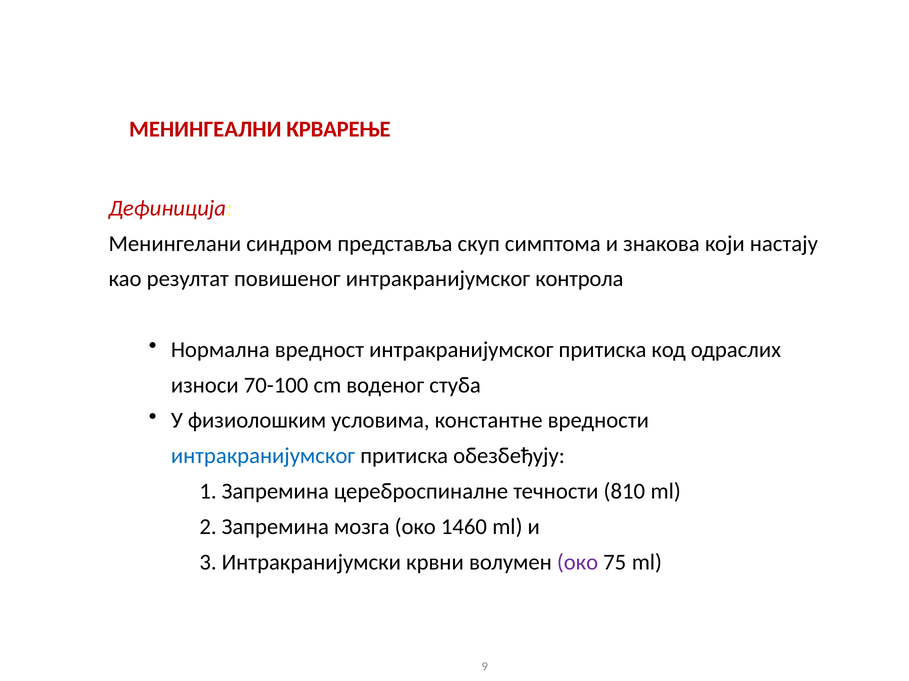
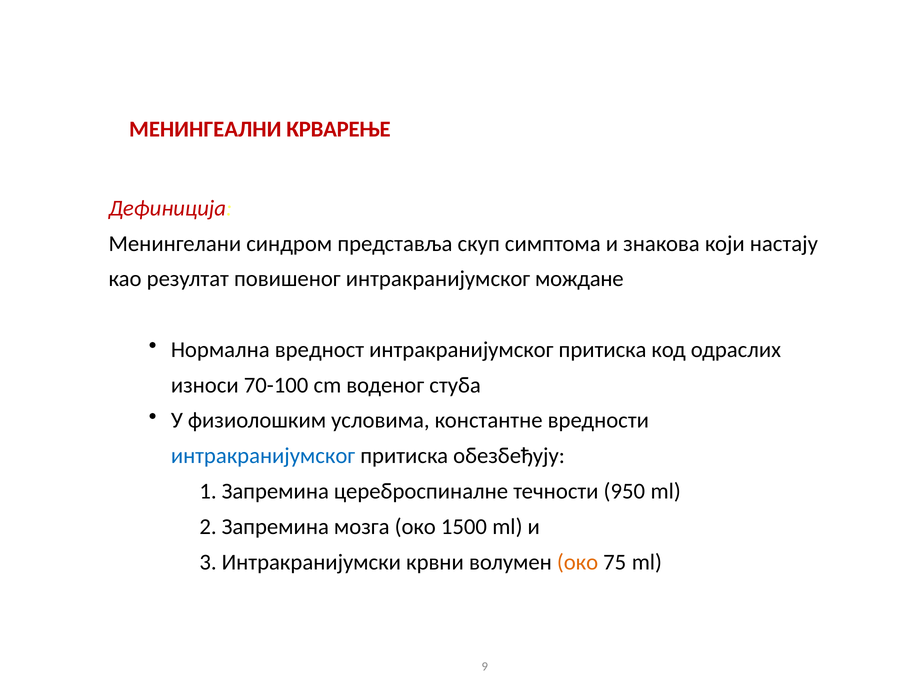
контрола: контрола -> мождане (579, 279)
810: 810 -> 950 (624, 492)
1460: 1460 -> 1500 (464, 527)
око colour: purple -> orange (578, 563)
